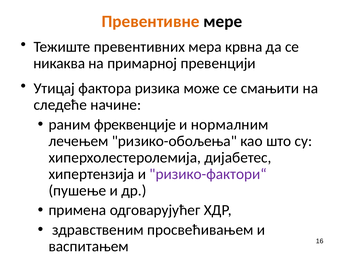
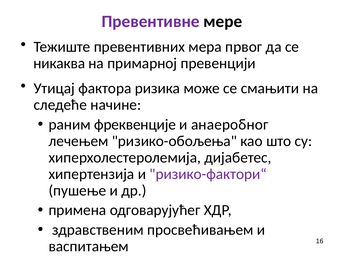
Превентивне colour: orange -> purple (151, 21)
крвна: крвна -> првог (244, 47)
нормалним: нормалним -> анаеробног (230, 124)
